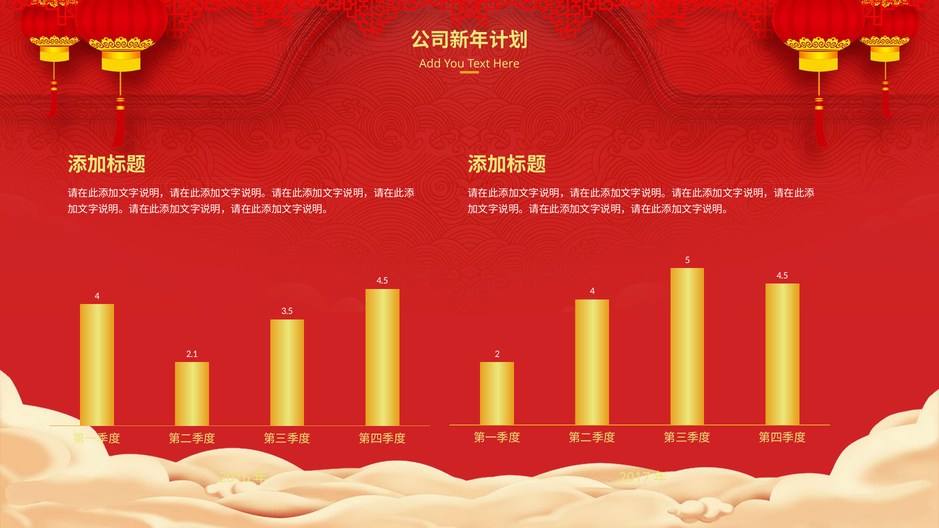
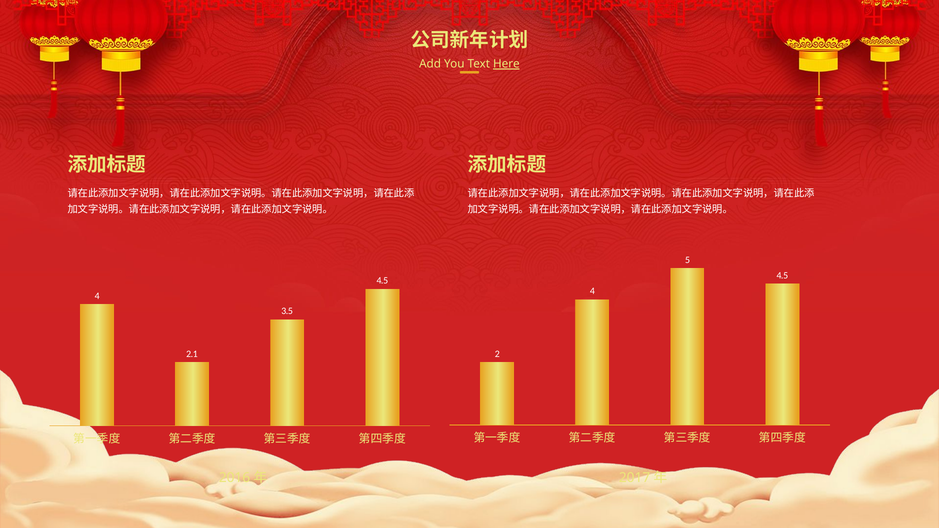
Here underline: none -> present (506, 64)
